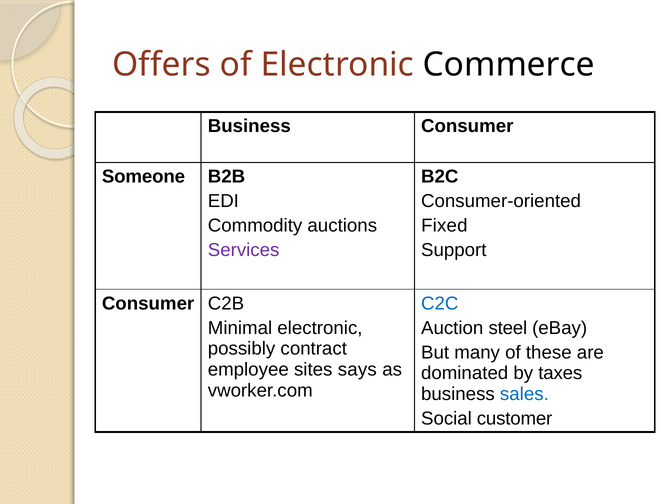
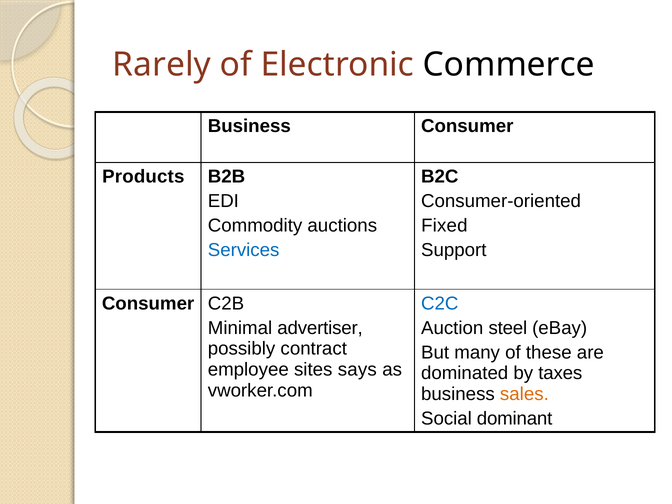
Offers: Offers -> Rarely (162, 64)
Someone: Someone -> Products (143, 176)
Services colour: purple -> blue (244, 250)
Minimal electronic: electronic -> advertiser (320, 328)
sales colour: blue -> orange (524, 394)
customer: customer -> dominant (515, 419)
